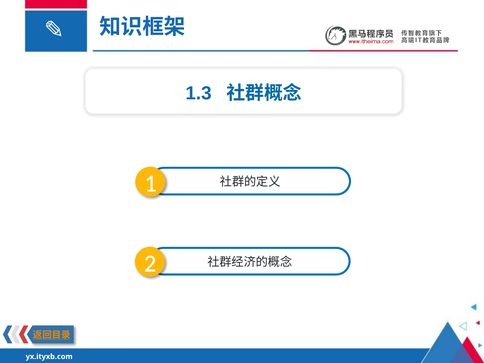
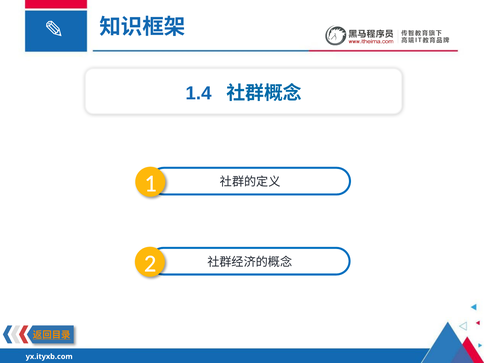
1.3: 1.3 -> 1.4 (199, 93)
